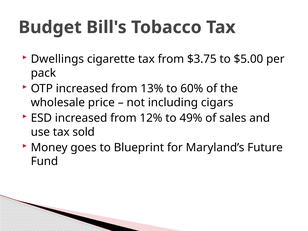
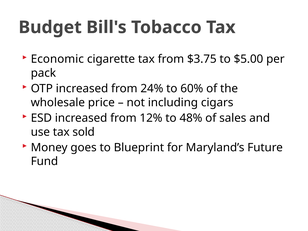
Dwellings: Dwellings -> Economic (57, 59)
13%: 13% -> 24% (152, 89)
49%: 49% -> 48% (191, 118)
